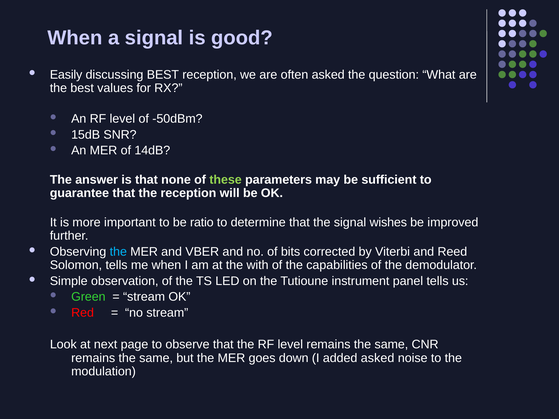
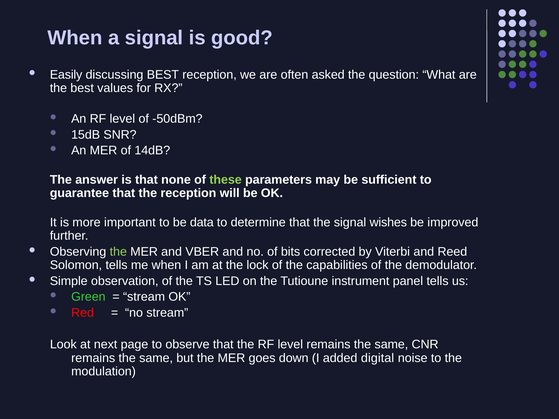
ratio: ratio -> data (202, 223)
the colour: light blue -> light green (118, 252)
with: with -> lock (258, 265)
added asked: asked -> digital (378, 358)
